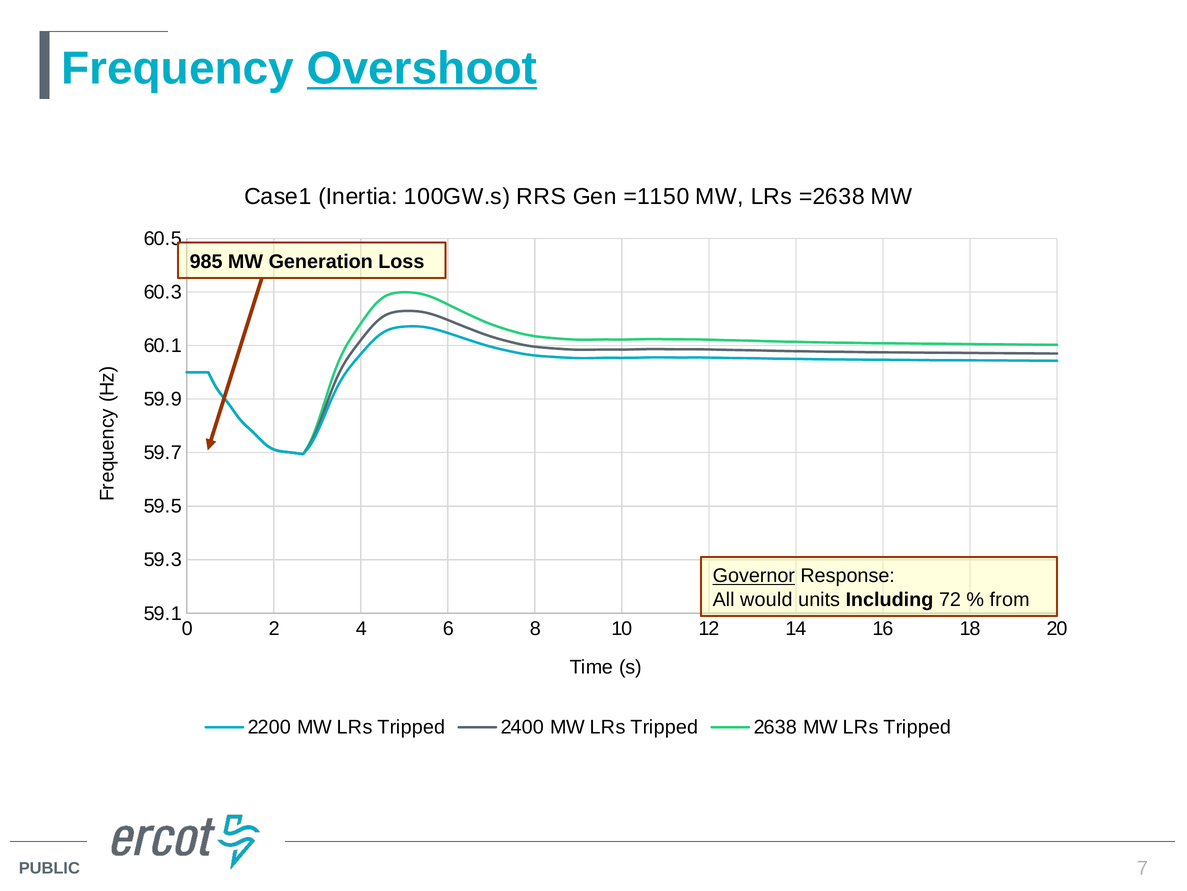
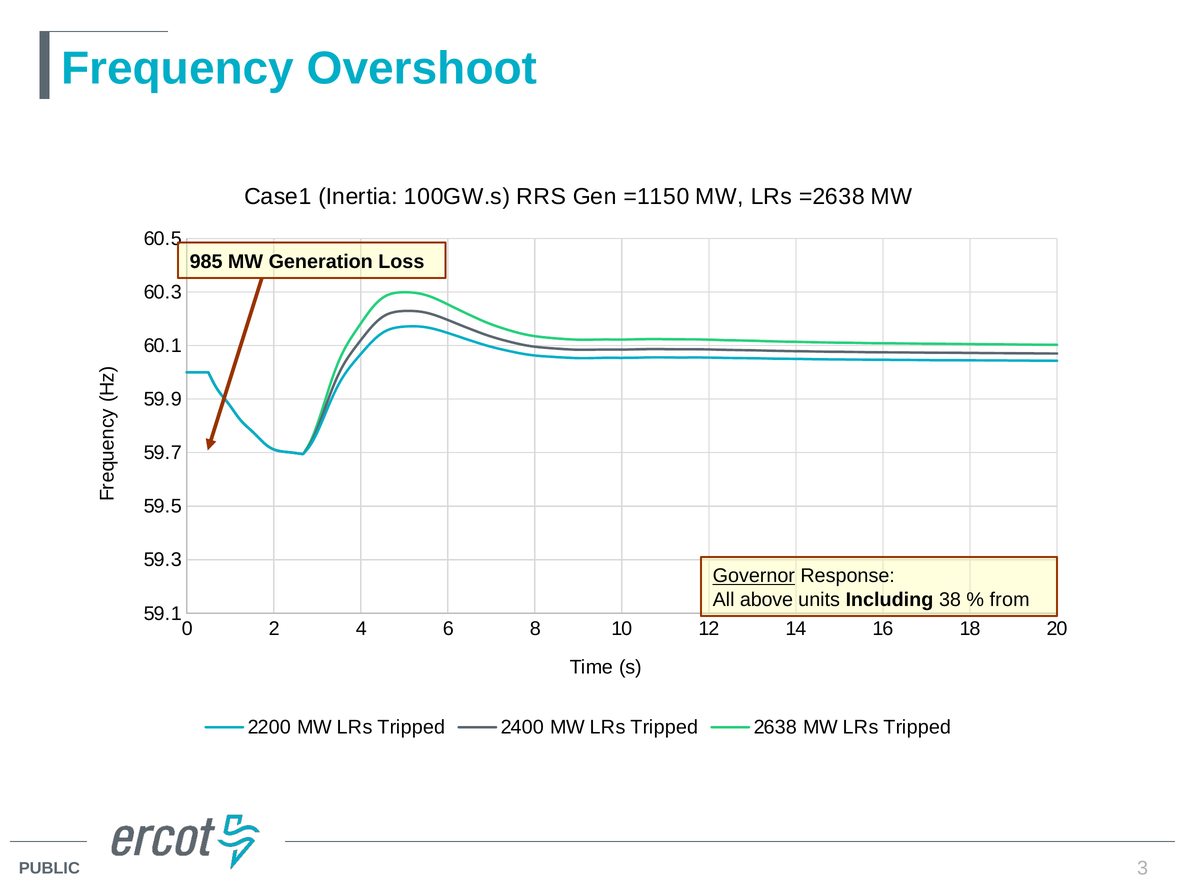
Overshoot underline: present -> none (422, 68)
would: would -> above (766, 599)
72: 72 -> 38 (950, 599)
7: 7 -> 3 (1143, 867)
